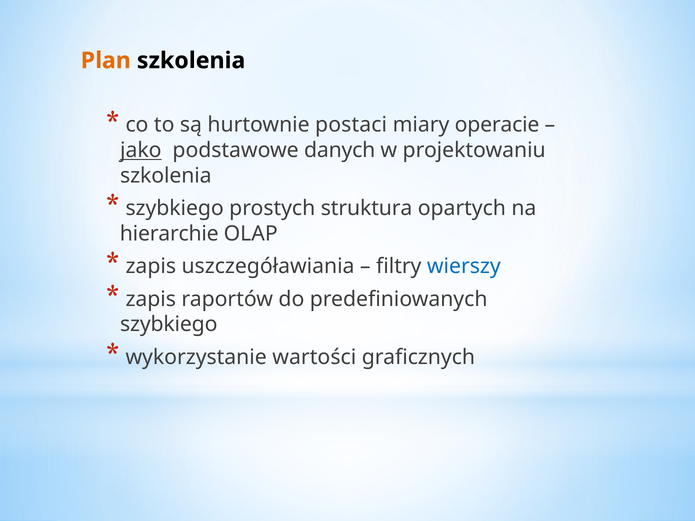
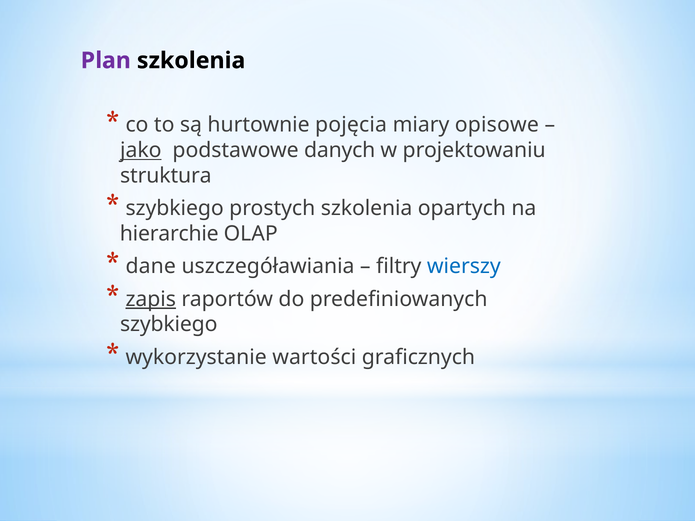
Plan colour: orange -> purple (106, 61)
postaci: postaci -> pojęcia (351, 125)
operacie: operacie -> opisowe (497, 125)
szkolenia: szkolenia -> struktura (166, 176)
prostych struktura: struktura -> szkolenia (367, 209)
zapis: zapis -> dane (151, 267)
zapis underline: none -> present (151, 299)
